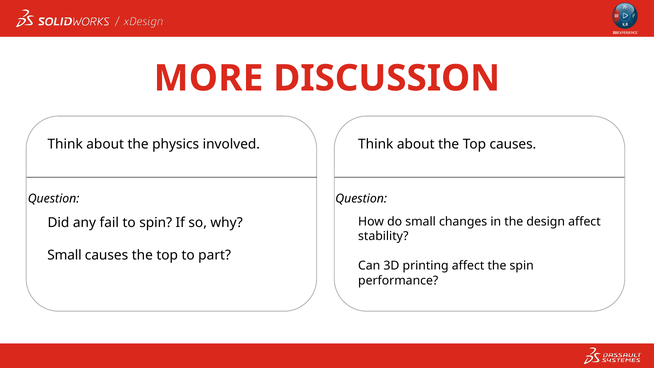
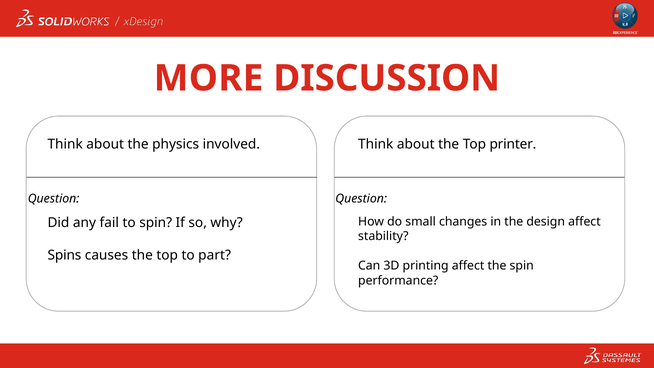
Top causes: causes -> printer (513, 144)
Small: Small -> Spins (64, 255)
